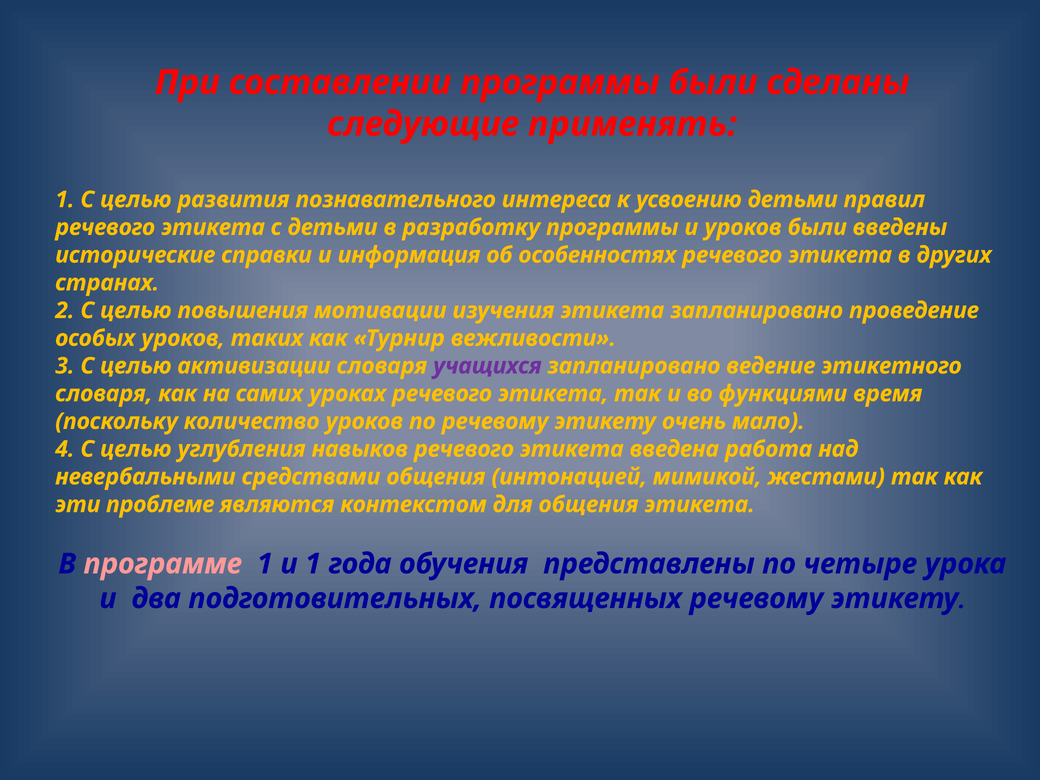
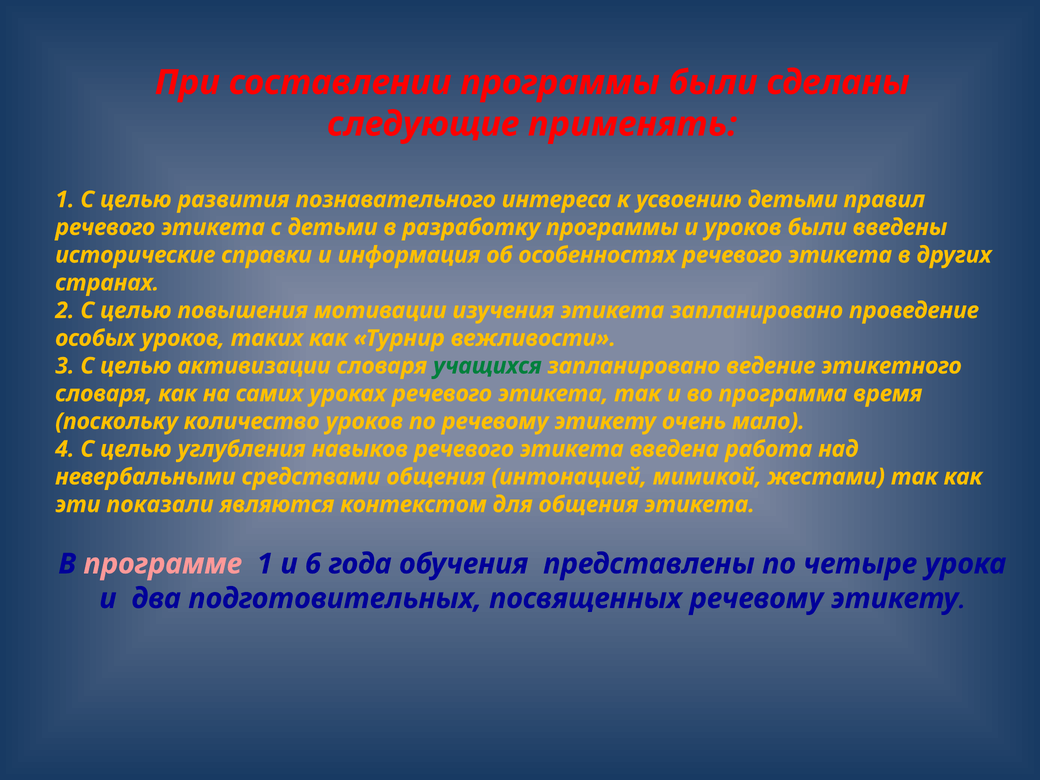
учащихся colour: purple -> green (487, 366)
функциями: функциями -> программа (783, 394)
проблеме: проблеме -> показали (160, 505)
и 1: 1 -> 6 (313, 564)
